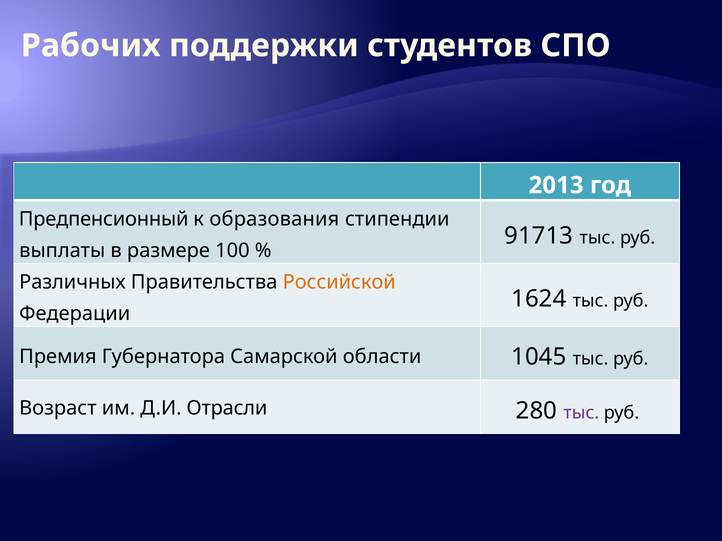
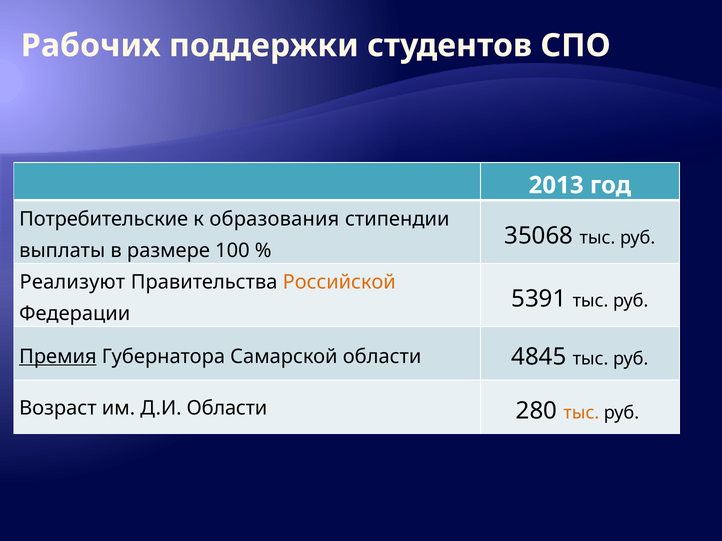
Предпенсионный: Предпенсионный -> Потребительские (104, 220)
91713: 91713 -> 35068 (539, 236)
Различных: Различных -> Реализуют (72, 283)
1624: 1624 -> 5391 (539, 299)
Премия underline: none -> present (58, 357)
1045: 1045 -> 4845 (539, 357)
Д.И Отрасли: Отрасли -> Области (227, 408)
тыс colour: purple -> orange (581, 413)
